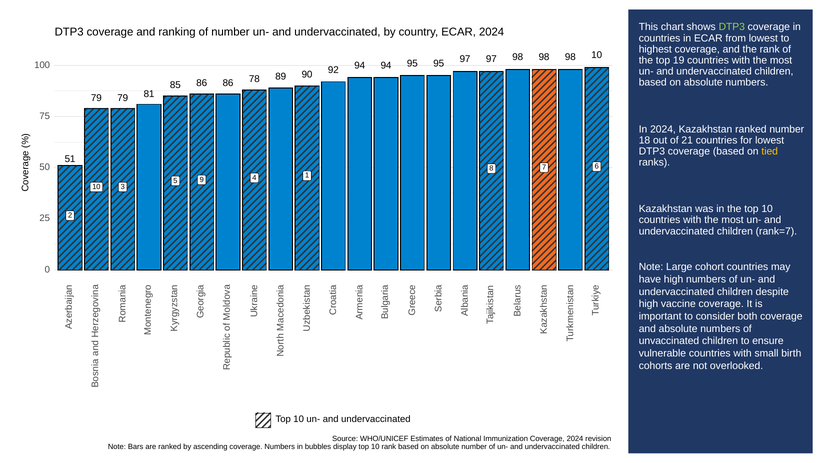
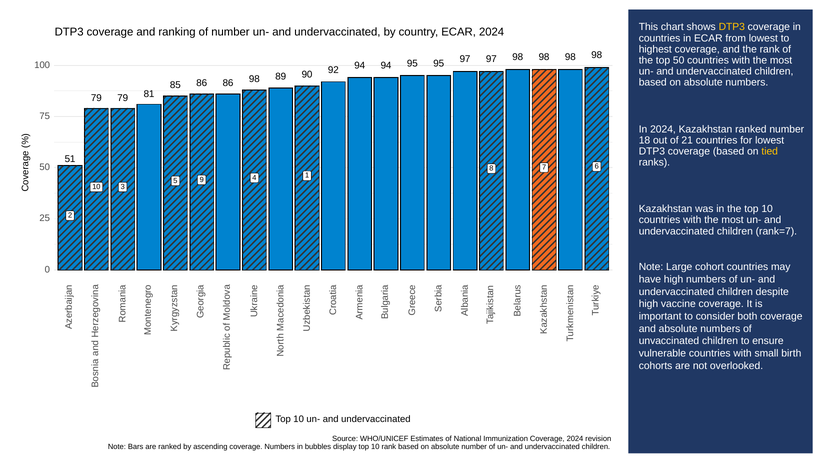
DTP3 colour: light green -> yellow (732, 27)
10: 10 -> 98 (597, 55)
top 19: 19 -> 50 (679, 60)
86 78: 78 -> 98 (254, 79)
